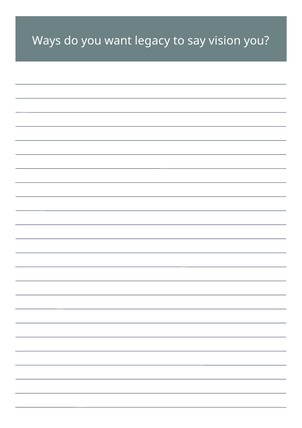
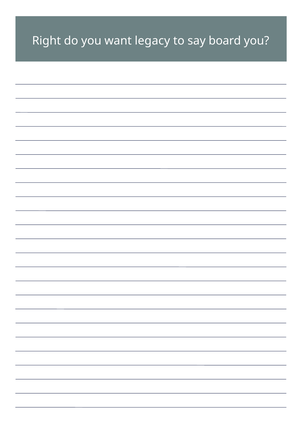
Ways: Ways -> Right (47, 41)
vision: vision -> board (225, 41)
